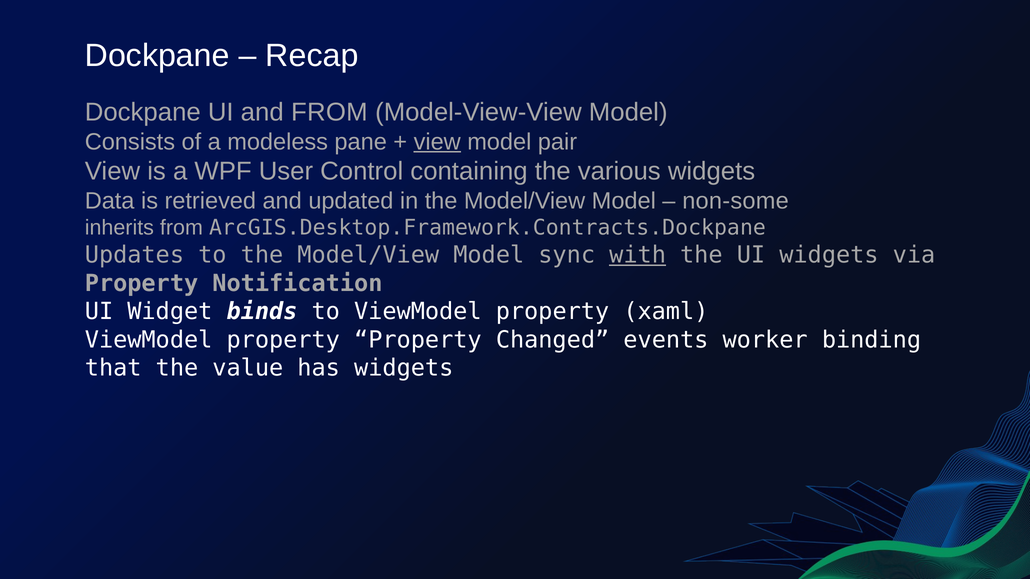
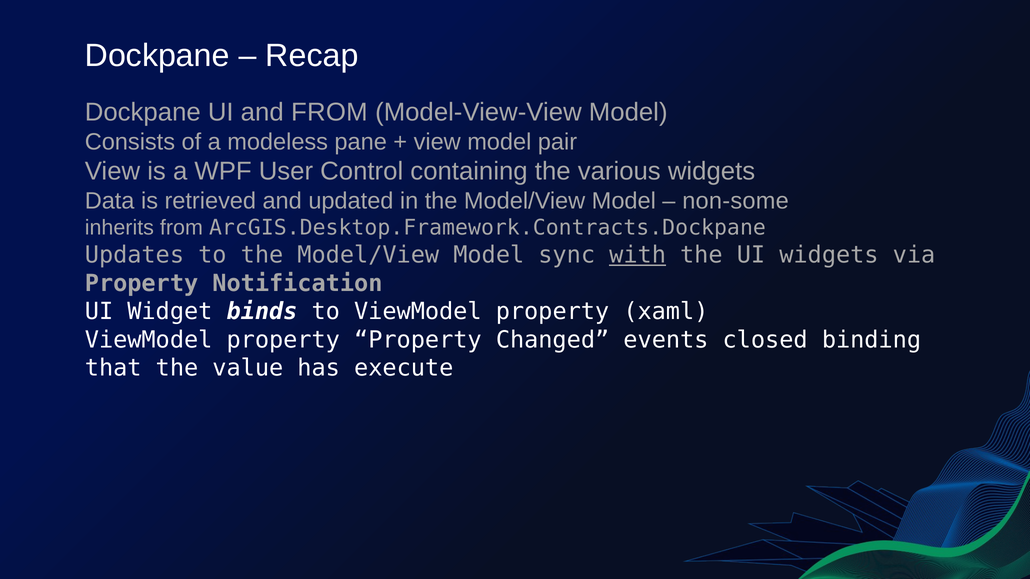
view underline: present -> none (437, 142)
worker: worker -> closed (765, 340)
has widgets: widgets -> execute (404, 368)
